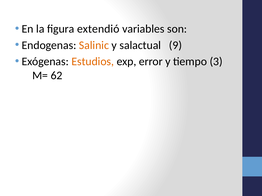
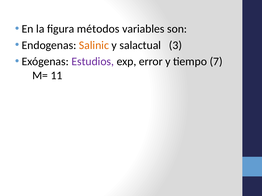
extendió: extendió -> métodos (98, 29)
9: 9 -> 3 (175, 45)
Estudios colour: orange -> purple (93, 62)
3: 3 -> 7 (216, 62)
62: 62 -> 11 (57, 76)
